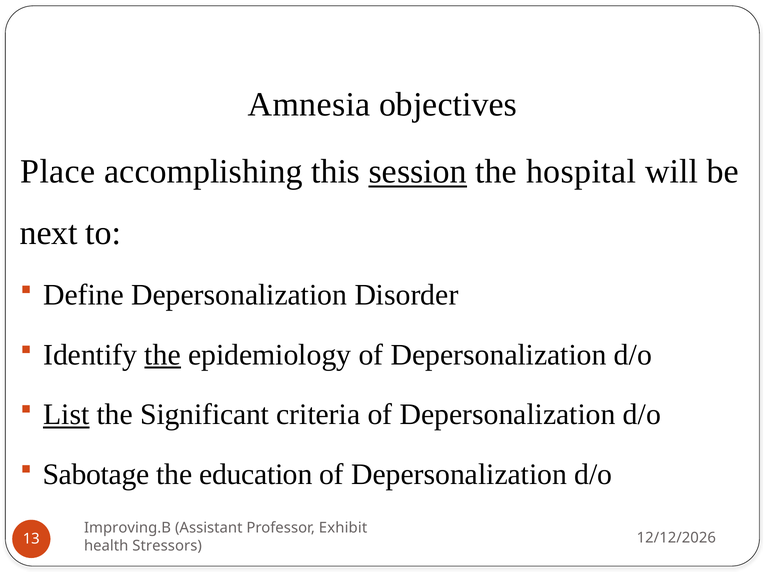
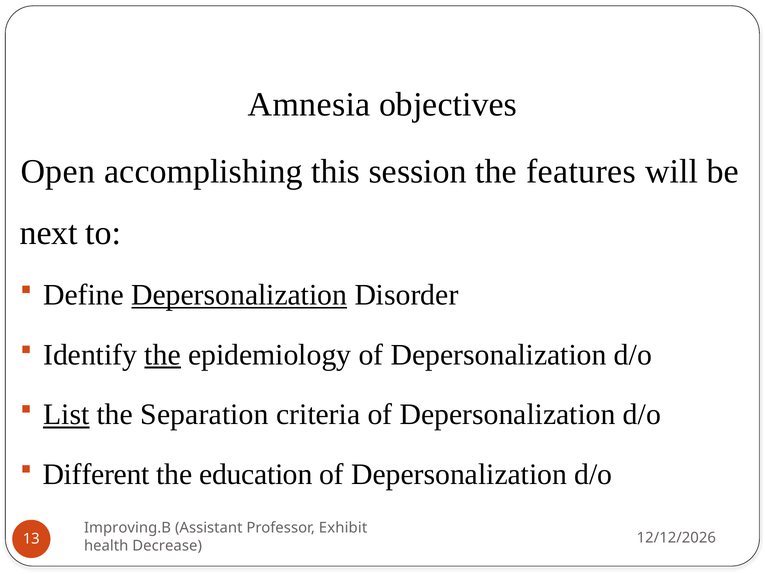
Place: Place -> Open (58, 172)
session underline: present -> none (418, 172)
hospital: hospital -> features (581, 172)
Depersonalization underline: none -> present (239, 295)
Significant: Significant -> Separation (205, 414)
Sabotage: Sabotage -> Different (96, 474)
Stressors: Stressors -> Decrease (167, 545)
